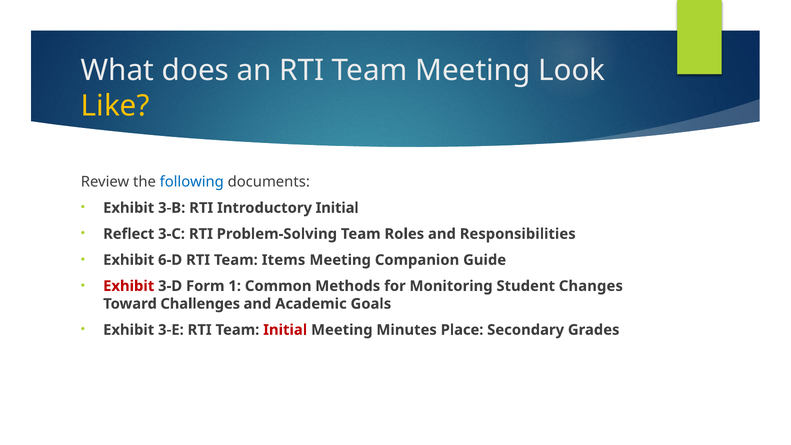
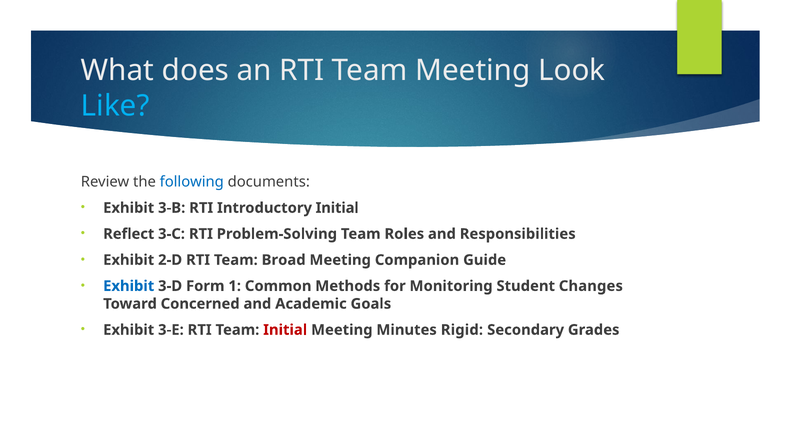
Like colour: yellow -> light blue (115, 106)
6-D: 6-D -> 2-D (170, 260)
Items: Items -> Broad (284, 260)
Exhibit colour: red -> blue (129, 286)
Challenges: Challenges -> Concerned (200, 304)
Place: Place -> Rigid (462, 330)
